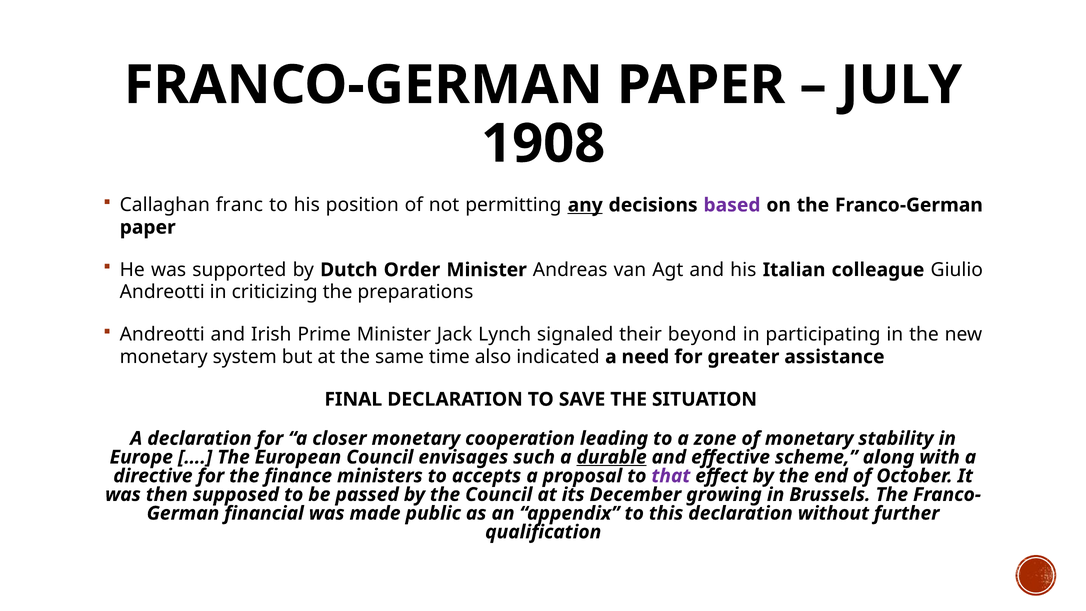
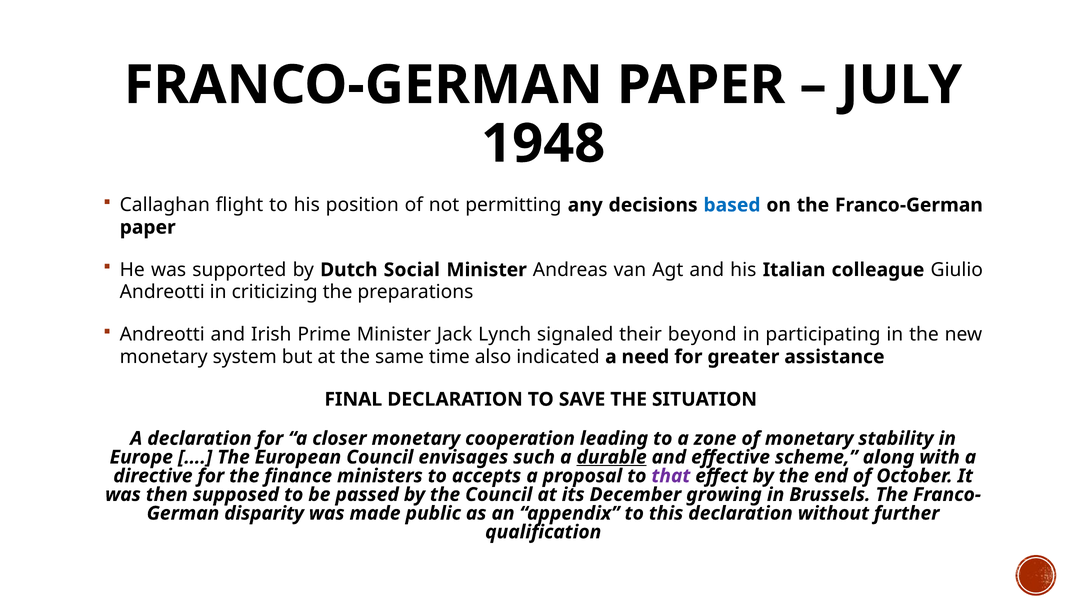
1908: 1908 -> 1948 (543, 144)
franc: franc -> flight (240, 205)
any underline: present -> none (585, 205)
based colour: purple -> blue (732, 205)
Order: Order -> Social (412, 270)
financial: financial -> disparity (264, 513)
